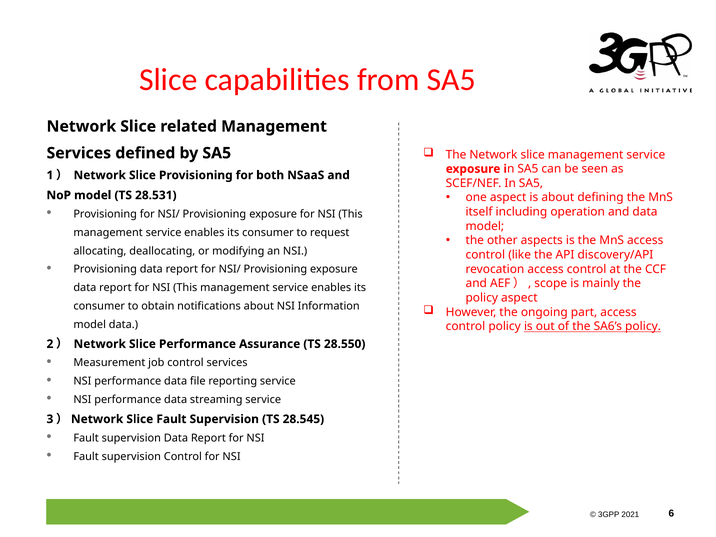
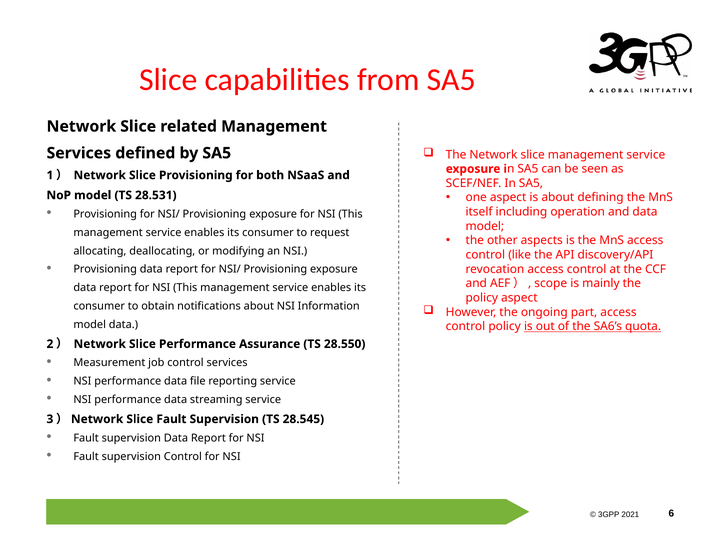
SA6’s policy: policy -> quota (643, 326)
